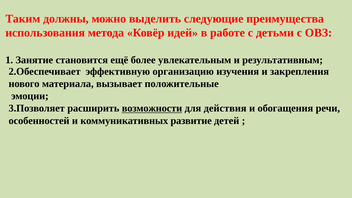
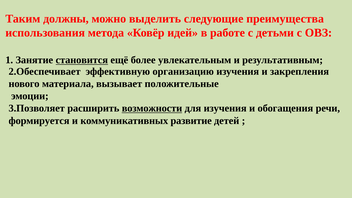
становится underline: none -> present (82, 60)
для действия: действия -> изучения (225, 108)
особенностей: особенностей -> формируется (39, 121)
